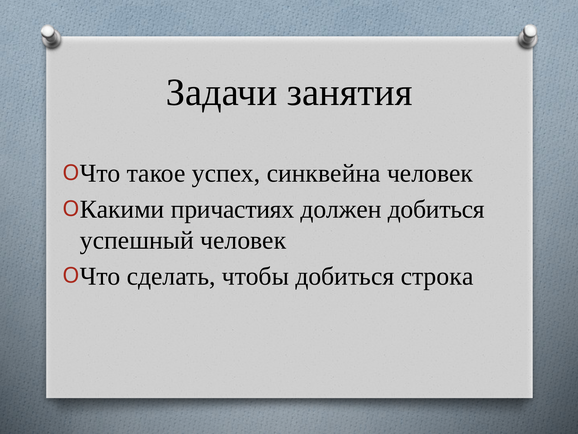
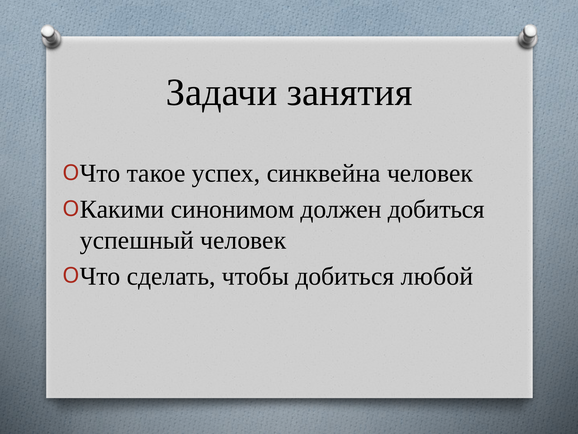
причастиях: причастиях -> синонимом (233, 209)
строка: строка -> любой (437, 276)
